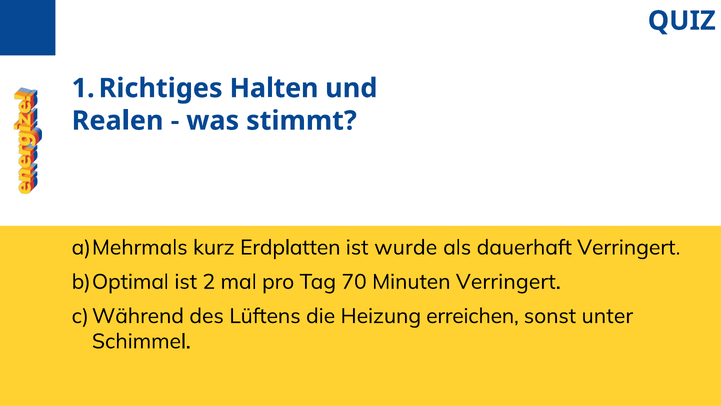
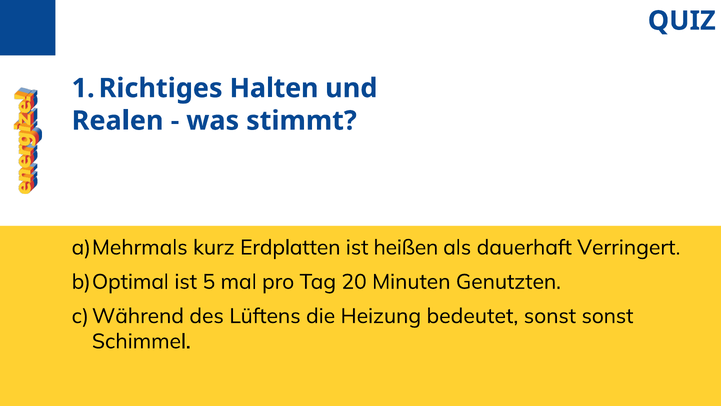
wurde: wurde -> heißen (406, 247)
2: 2 -> 5 (209, 282)
70: 70 -> 20 (354, 282)
Minuten Verringert: Verringert -> Genutzten (508, 282)
erreichen: erreichen -> bedeutet (472, 316)
sonst unter: unter -> sonst (607, 316)
